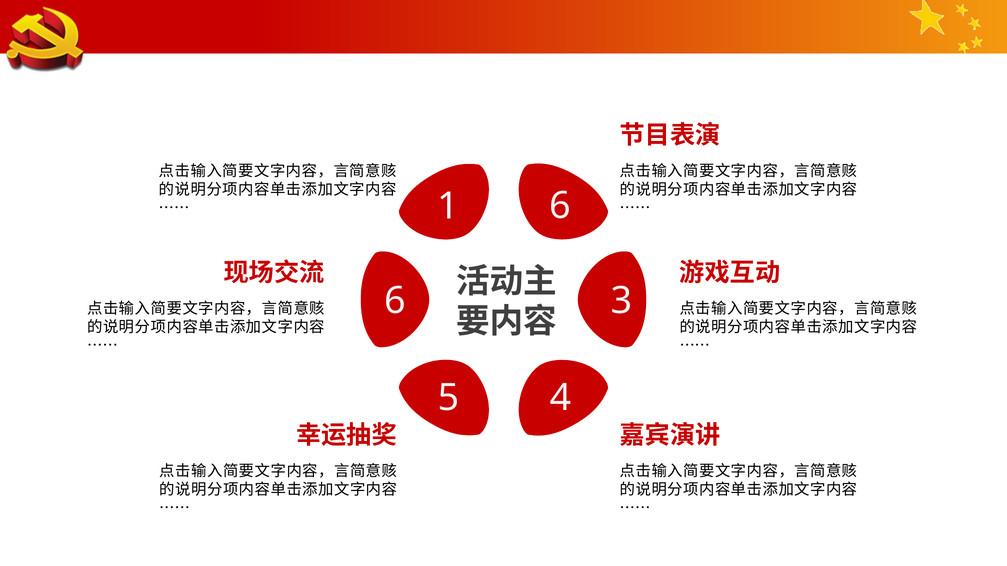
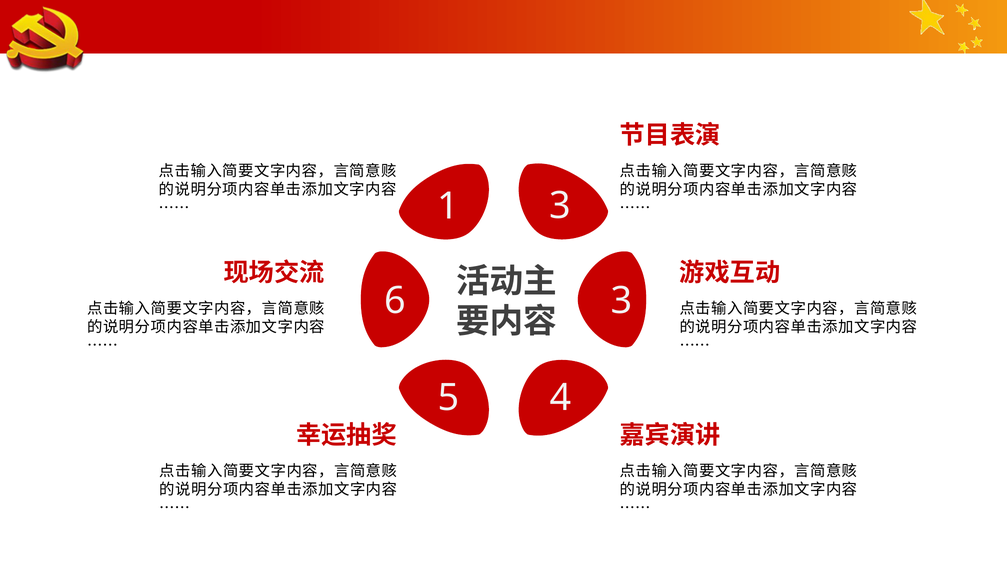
1 6: 6 -> 3 (560, 206)
